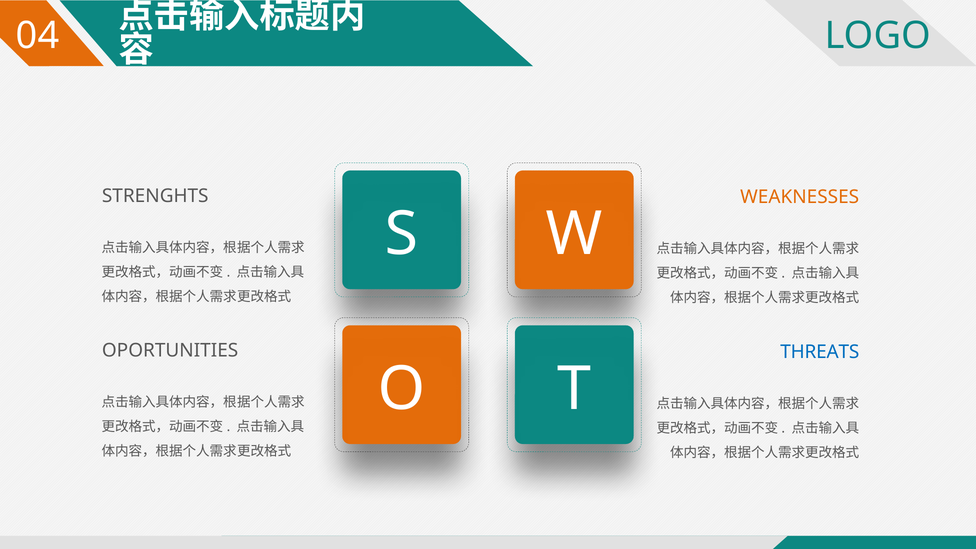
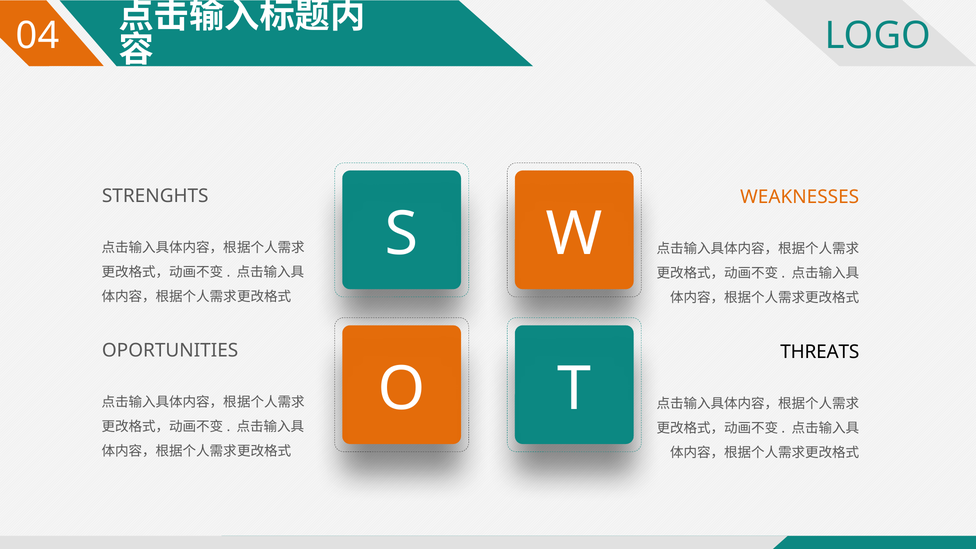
THREATS colour: blue -> black (820, 352)
